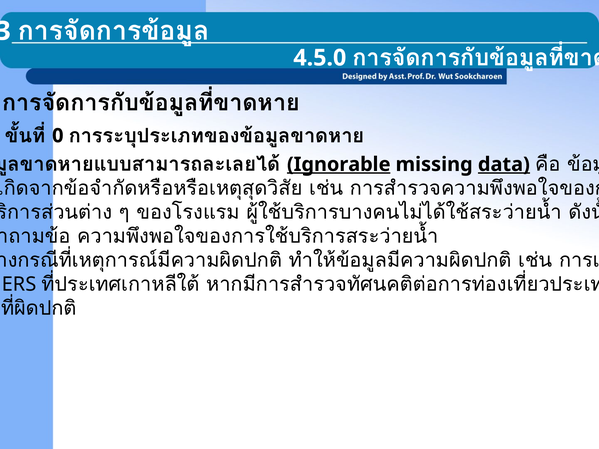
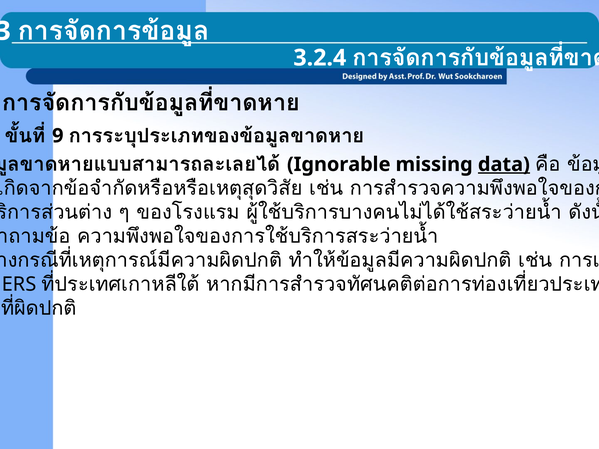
4.5.0: 4.5.0 -> 3.2.4 (320, 58)
0: 0 -> 9 (58, 136)
Ignorable underline: present -> none (339, 165)
